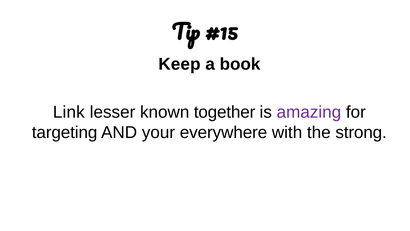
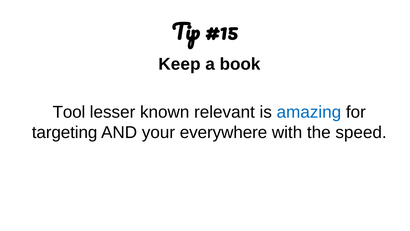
Link: Link -> Tool (69, 112)
together: together -> relevant (224, 112)
amazing colour: purple -> blue (309, 112)
strong: strong -> speed (361, 132)
